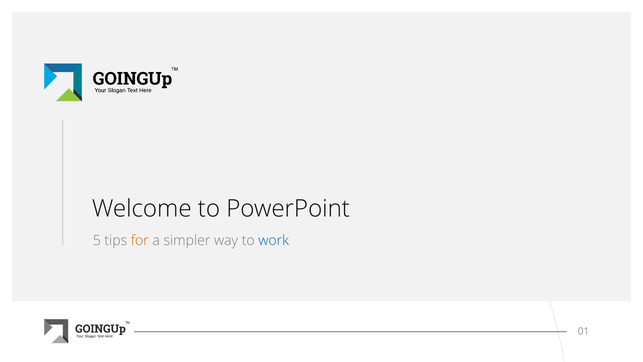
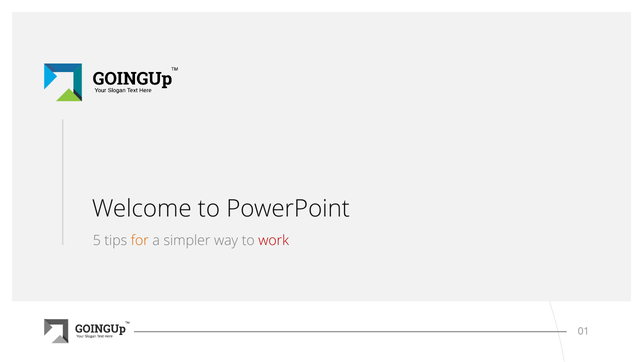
work colour: blue -> red (274, 240)
